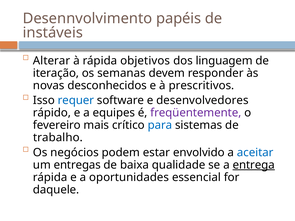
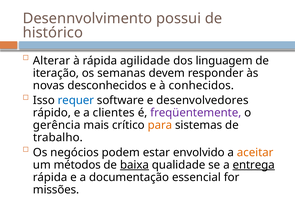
papéis: papéis -> possui (179, 18)
instáveis: instáveis -> histórico (53, 33)
objetivos: objetivos -> agilidade (145, 61)
prescritivos: prescritivos -> conhecidos (201, 86)
equipes: equipes -> clientes (114, 113)
fevereiro: fevereiro -> gerência (57, 125)
para colour: blue -> orange (160, 125)
aceitar colour: blue -> orange (255, 153)
entregas: entregas -> métodos (77, 165)
baixa underline: none -> present (134, 165)
oportunidades: oportunidades -> documentação (129, 177)
daquele: daquele -> missões (56, 190)
